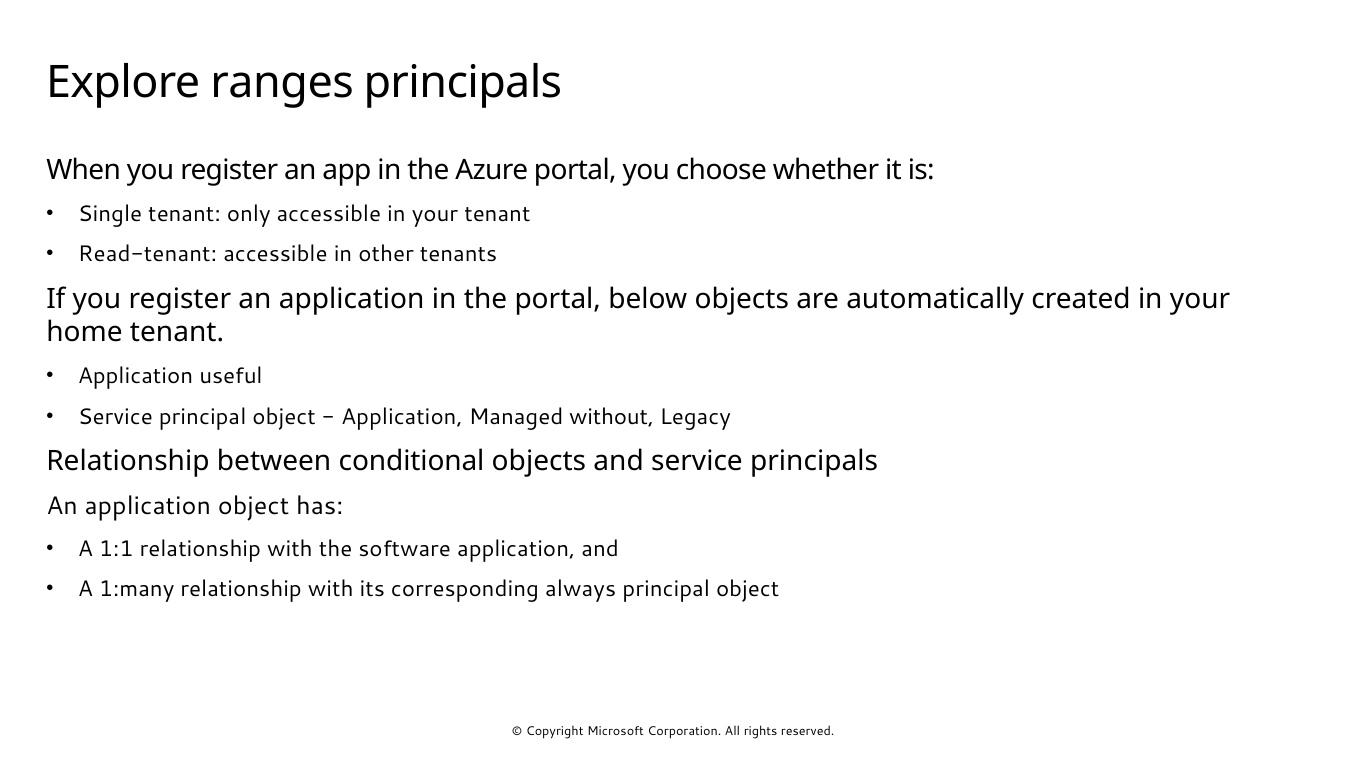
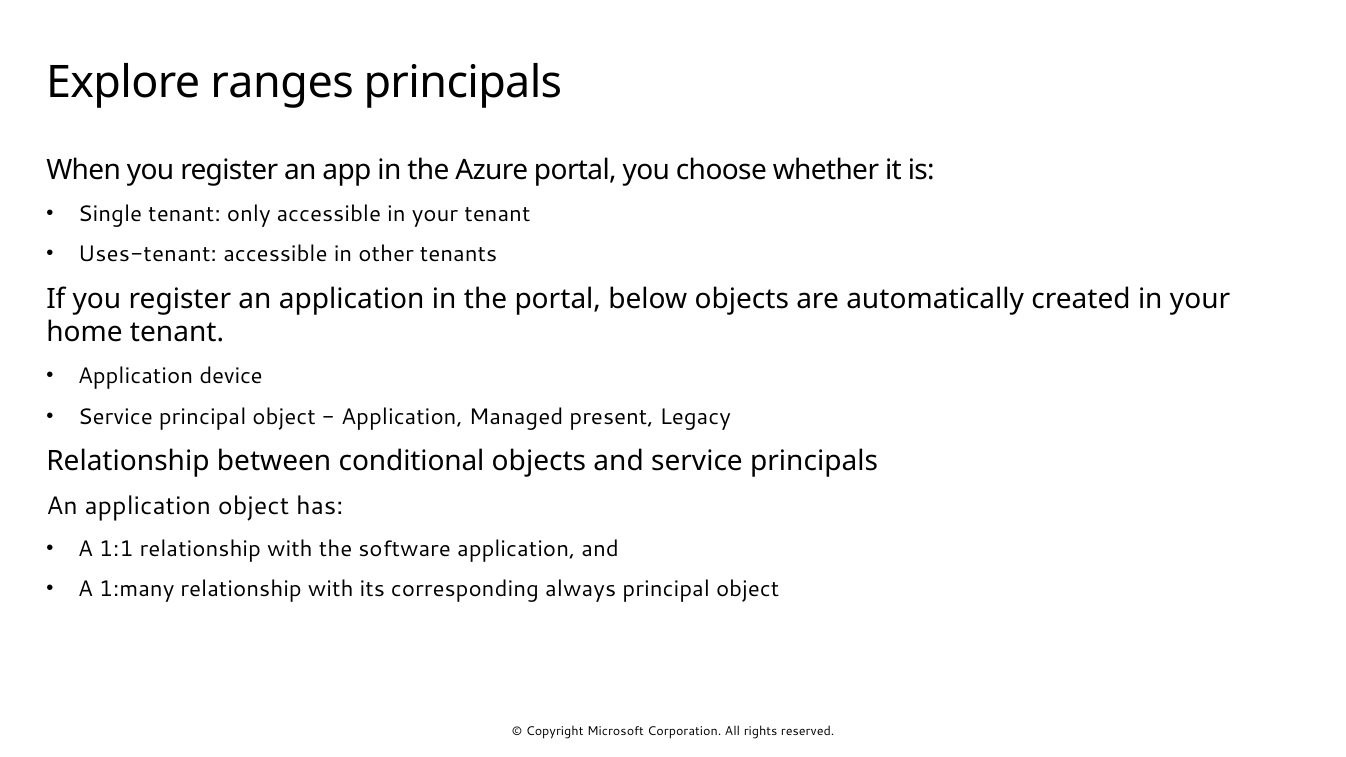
Read-tenant: Read-tenant -> Uses-tenant (147, 255)
useful: useful -> device (231, 376)
without: without -> present (612, 417)
